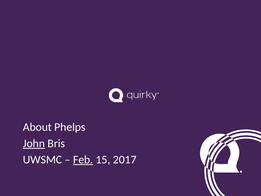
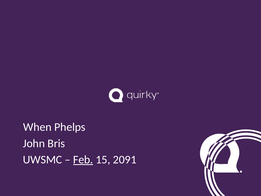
About: About -> When (37, 127)
John underline: present -> none (34, 143)
2017: 2017 -> 2091 (125, 159)
